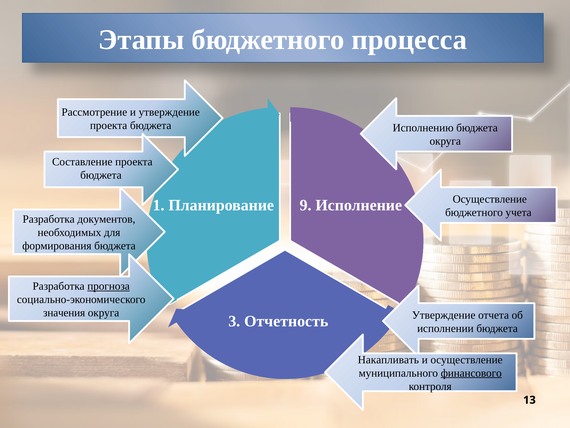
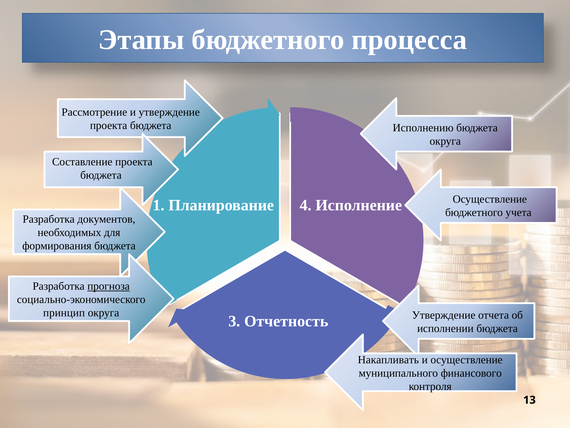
9: 9 -> 4 (306, 205)
значения: значения -> принцип (64, 312)
финансового underline: present -> none (471, 373)
